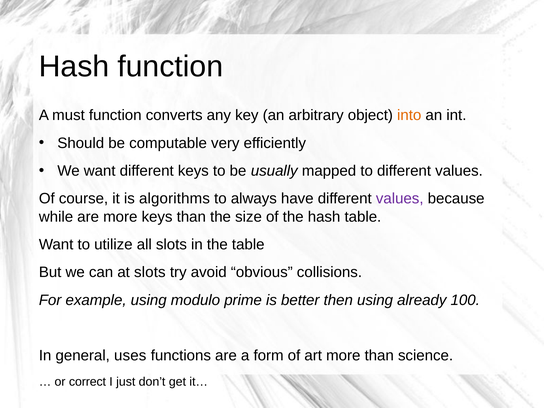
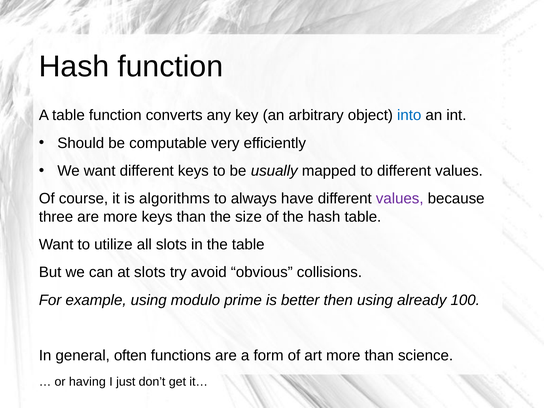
A must: must -> table (68, 115)
into colour: orange -> blue (409, 115)
while: while -> three (56, 217)
uses: uses -> often (130, 356)
correct: correct -> having (87, 382)
